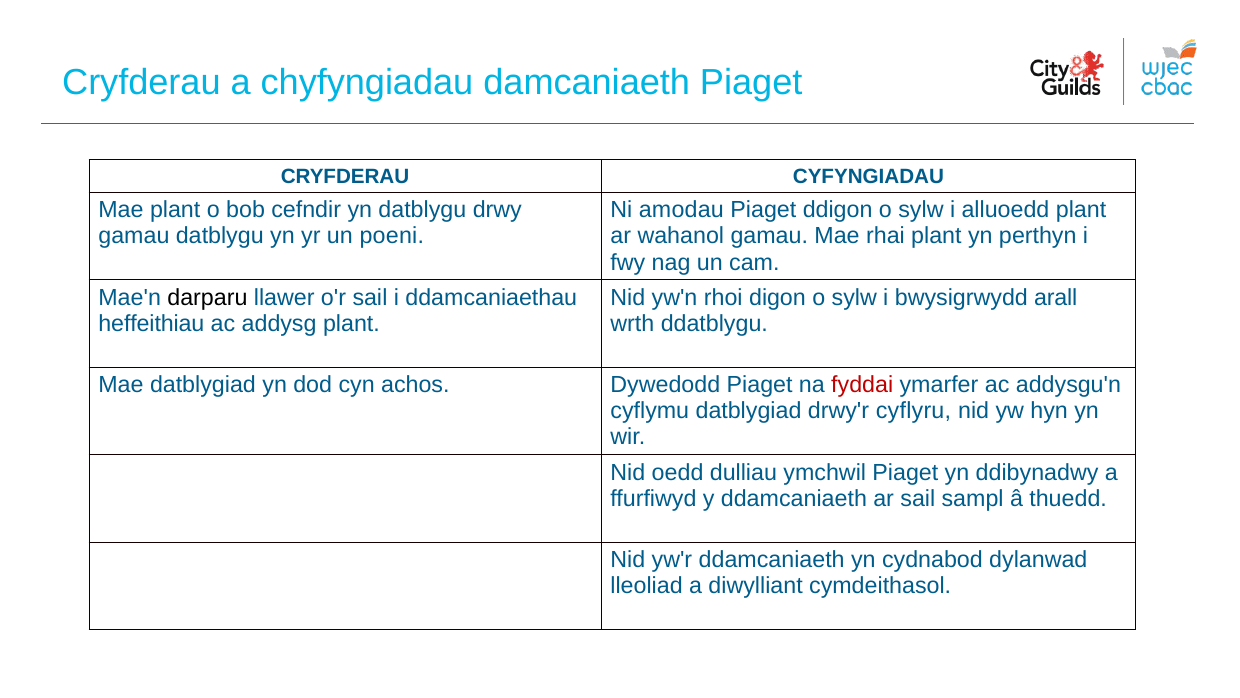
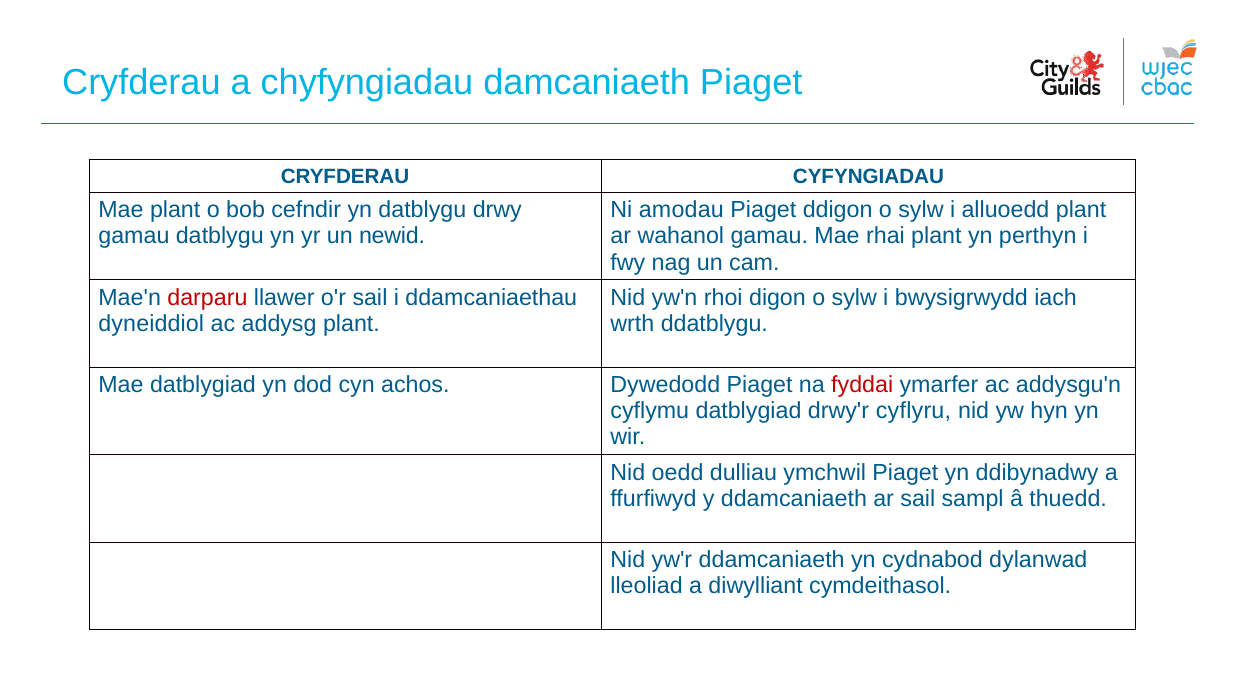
poeni: poeni -> newid (392, 236)
darparu colour: black -> red (207, 298)
arall: arall -> iach (1056, 298)
heffeithiau: heffeithiau -> dyneiddiol (151, 324)
